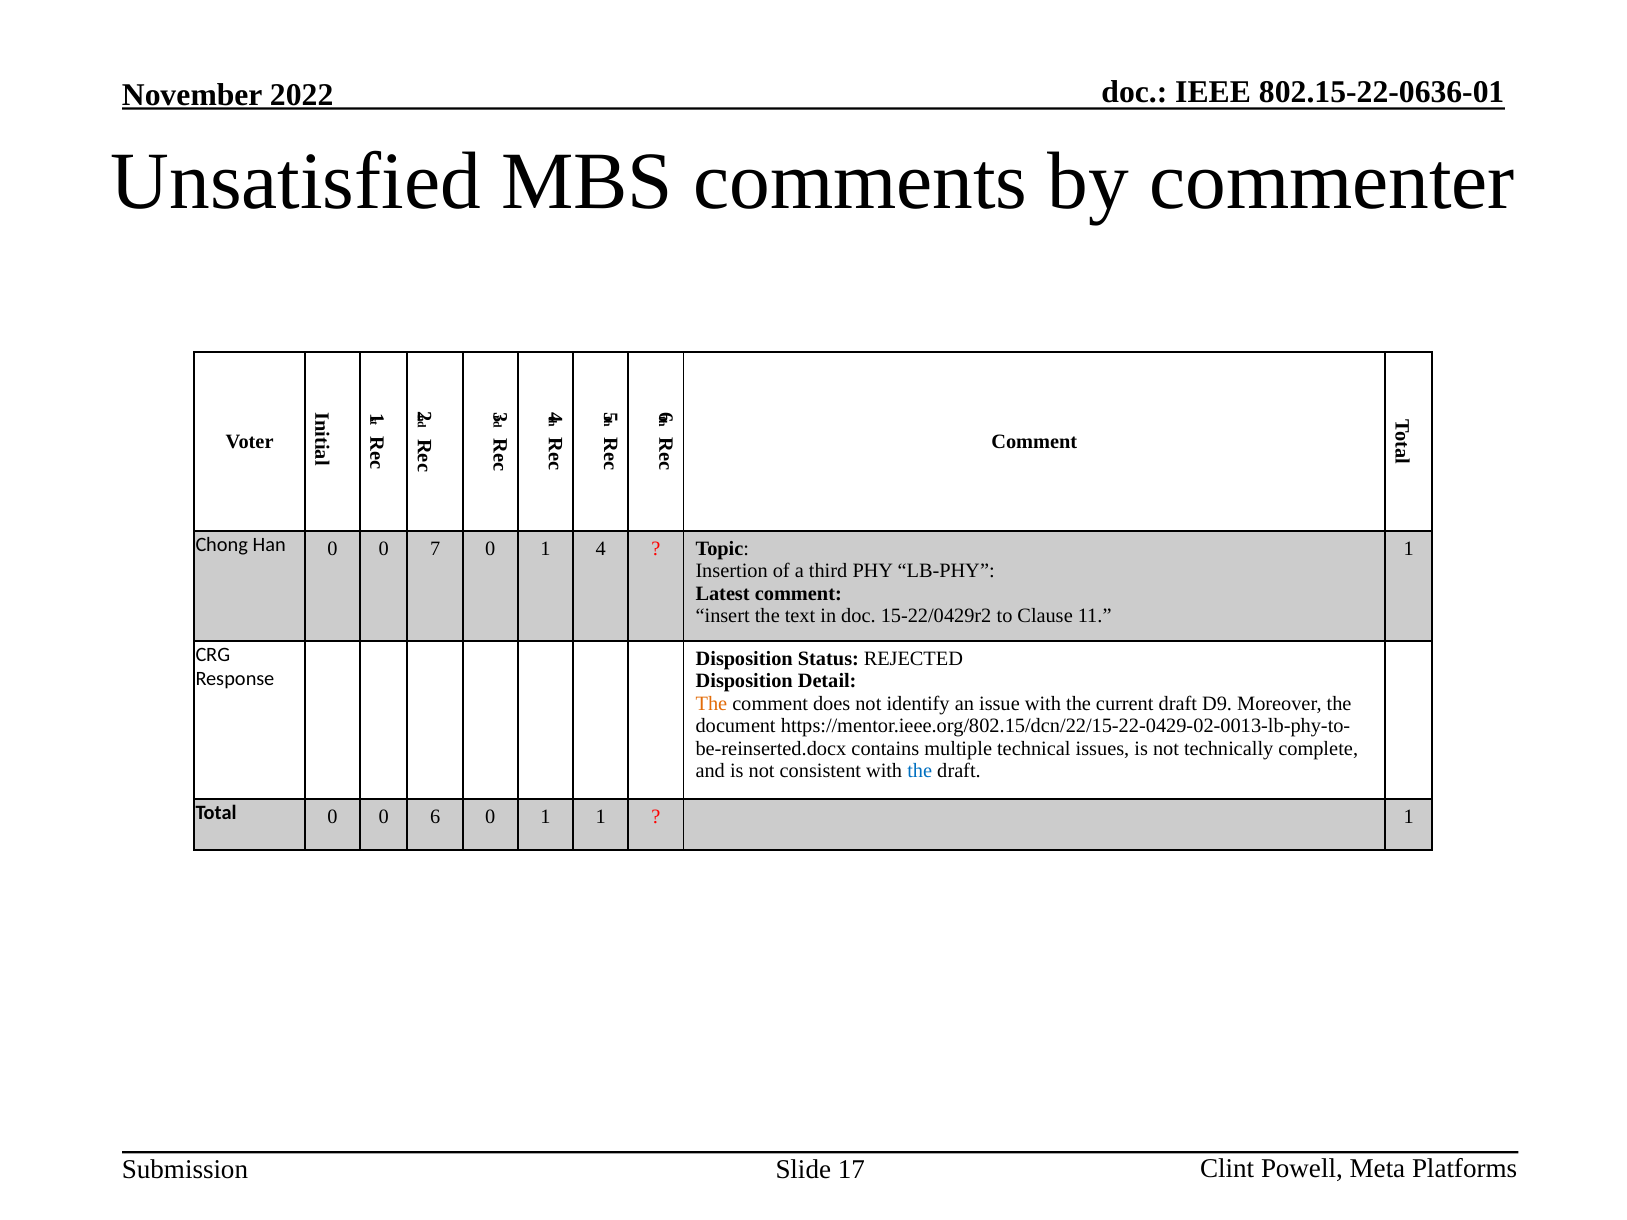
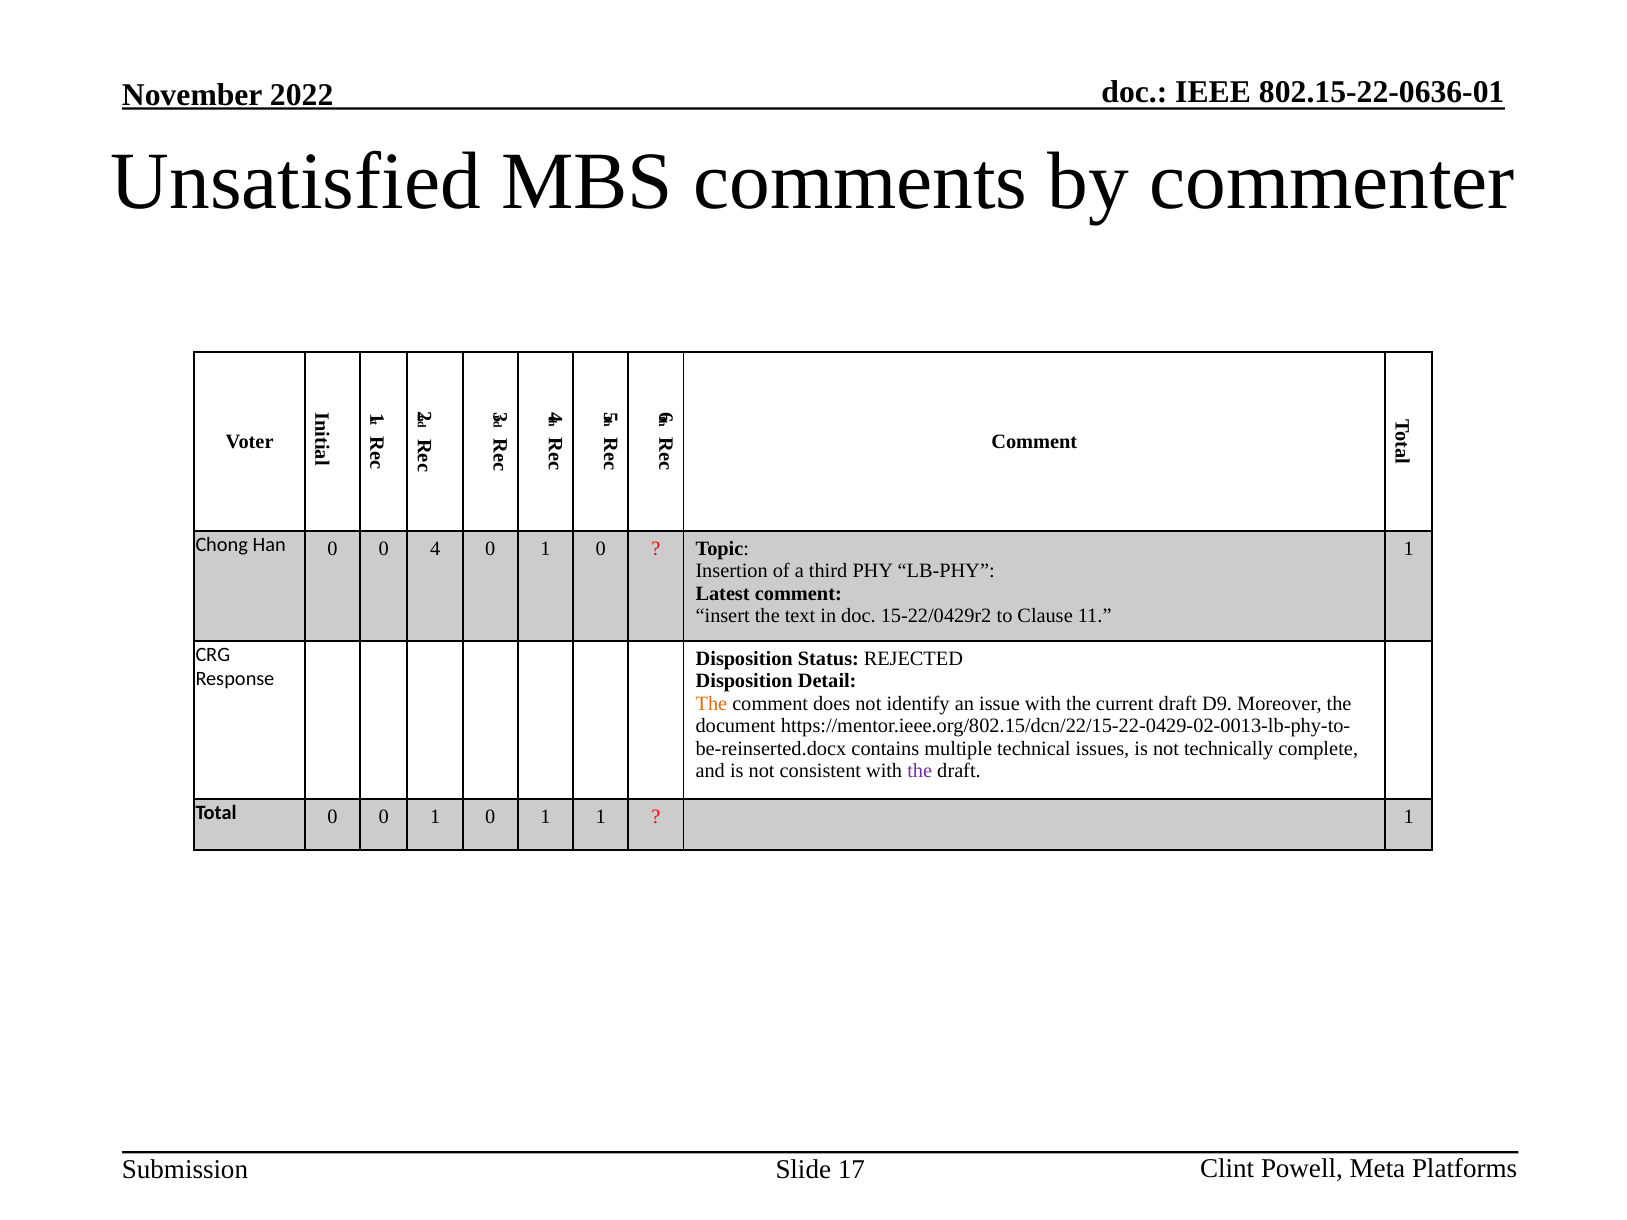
7: 7 -> 4 (435, 549)
4: 4 -> 0 (601, 549)
the colour: blue -> purple (920, 771)
0 0 6: 6 -> 1 (435, 817)
